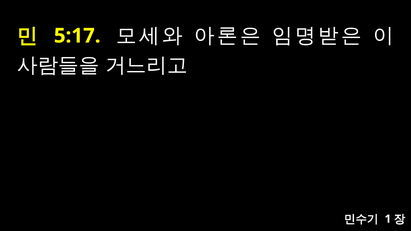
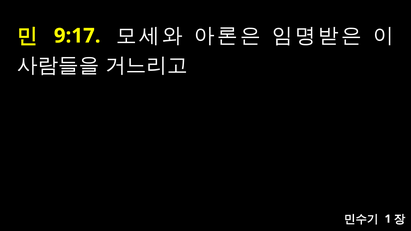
5:17: 5:17 -> 9:17 (77, 36)
